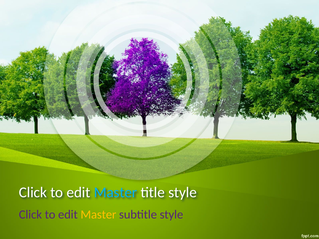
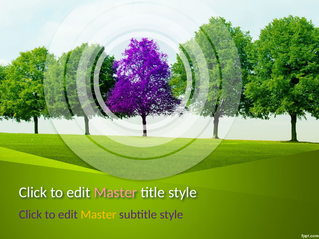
Master colour: light blue -> pink (115, 193)
